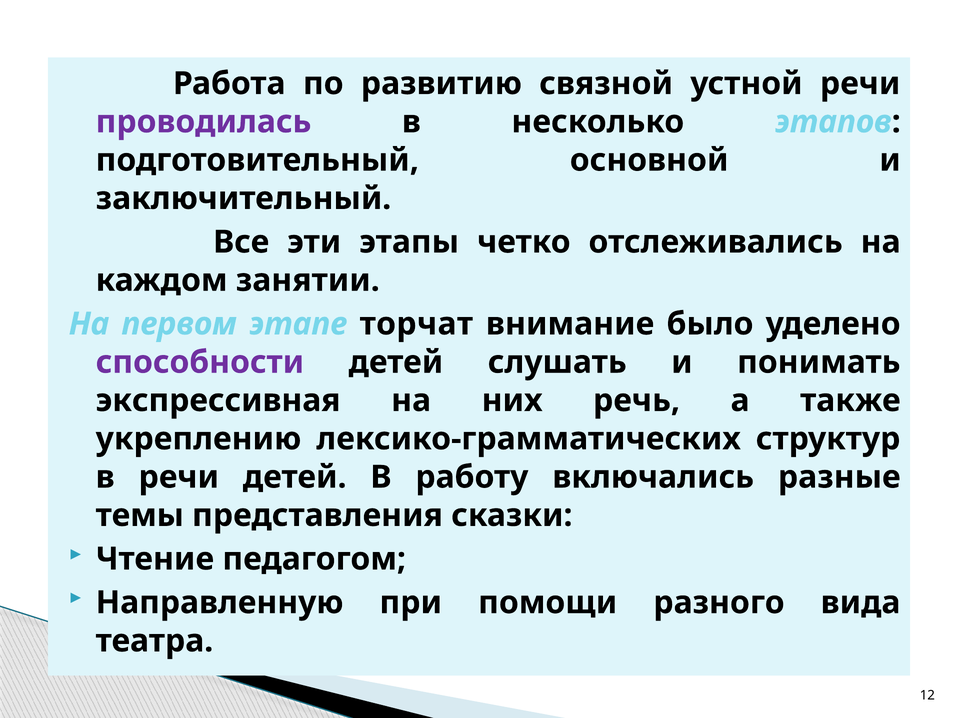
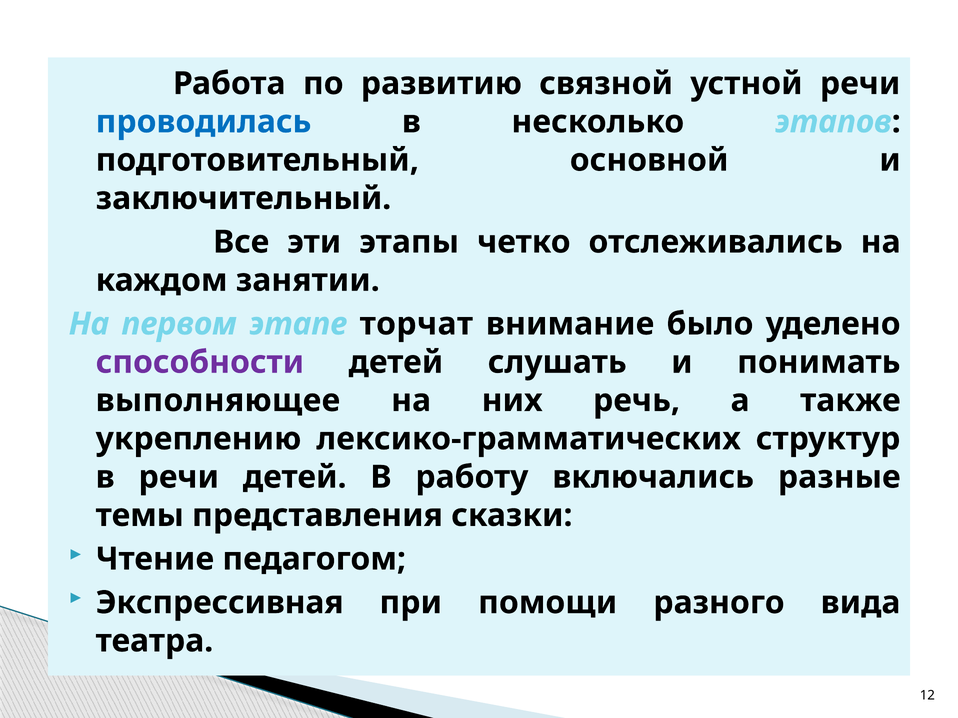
проводилась colour: purple -> blue (204, 122)
экспрессивная: экспрессивная -> выполняющее (218, 401)
Направленную: Направленную -> Экспрессивная (220, 603)
